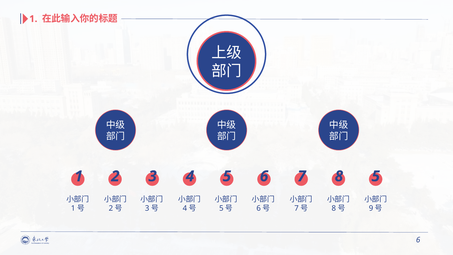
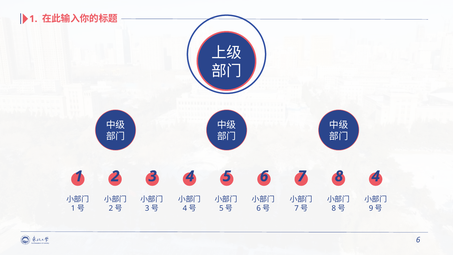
8 5: 5 -> 4 (376, 176)
